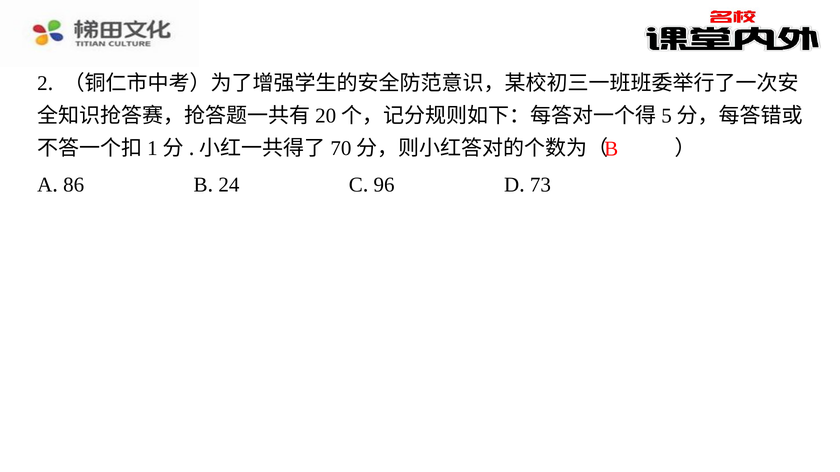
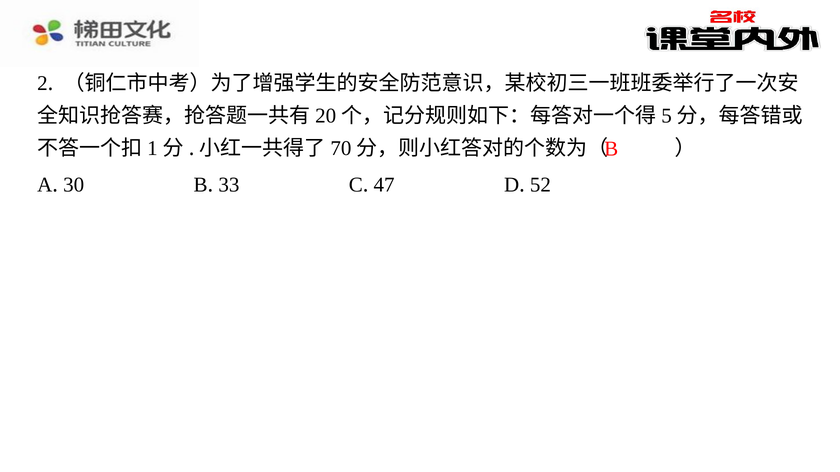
86: 86 -> 30 (74, 185)
24: 24 -> 33 (229, 185)
96: 96 -> 47 (384, 185)
73: 73 -> 52 (540, 185)
